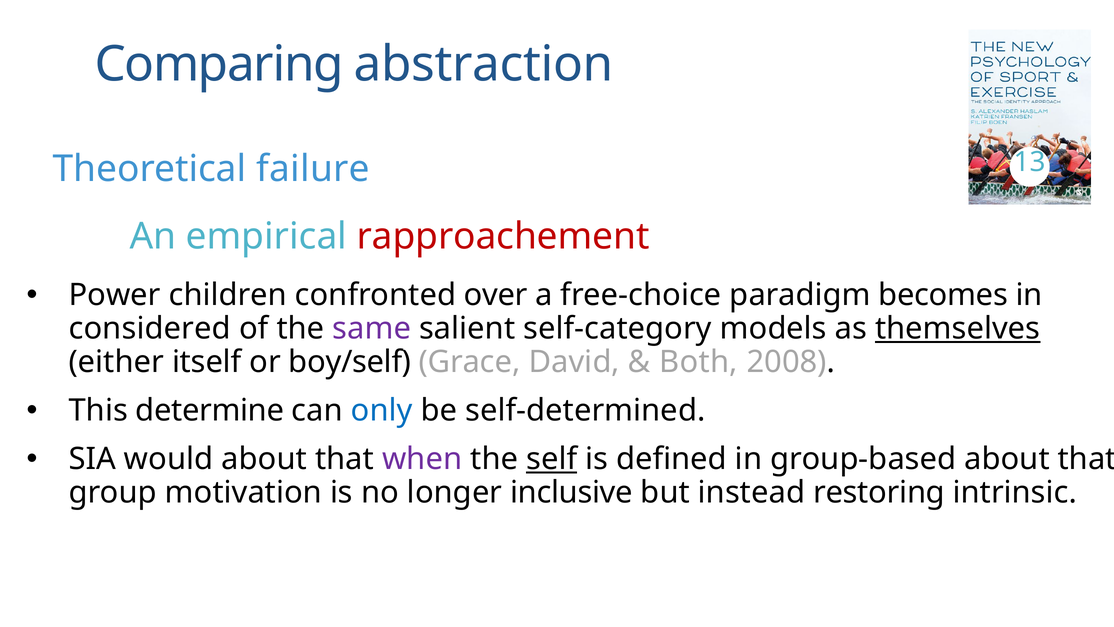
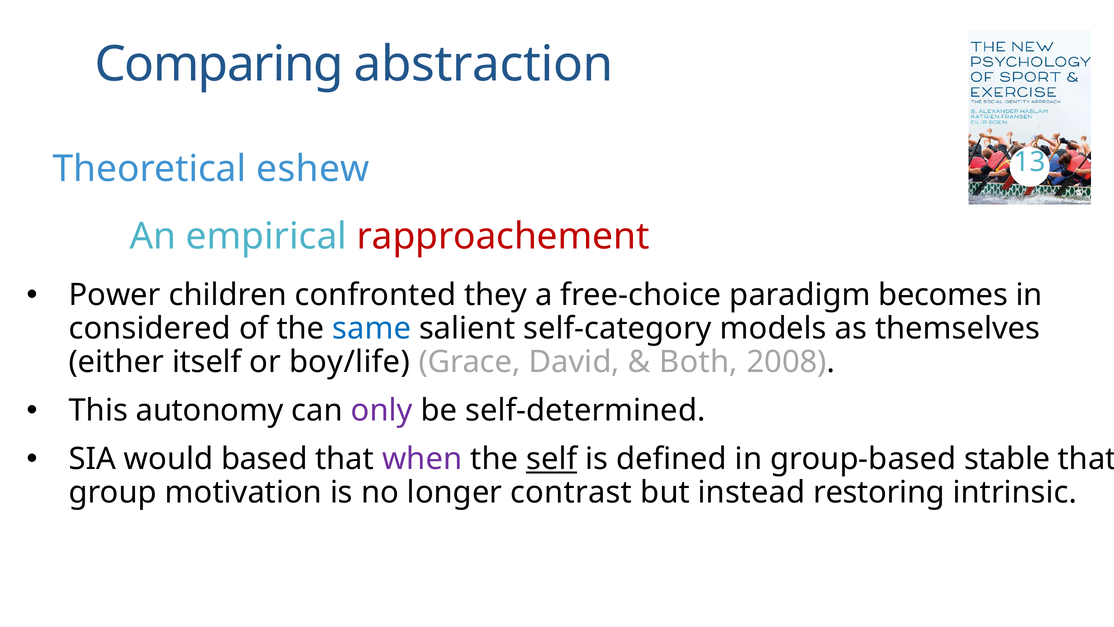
failure: failure -> eshew (313, 169)
over: over -> they (496, 295)
same colour: purple -> blue (372, 328)
themselves underline: present -> none (958, 328)
boy/self: boy/self -> boy/life (350, 362)
determine: determine -> autonomy (210, 410)
only colour: blue -> purple (382, 410)
would about: about -> based (264, 459)
group-based about: about -> stable (1007, 459)
inclusive: inclusive -> contrast (571, 492)
